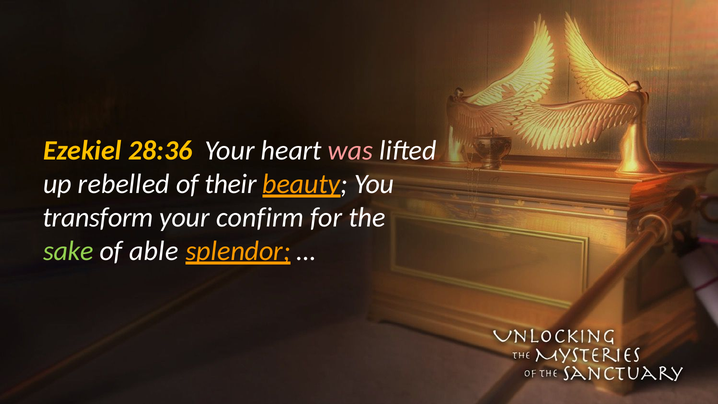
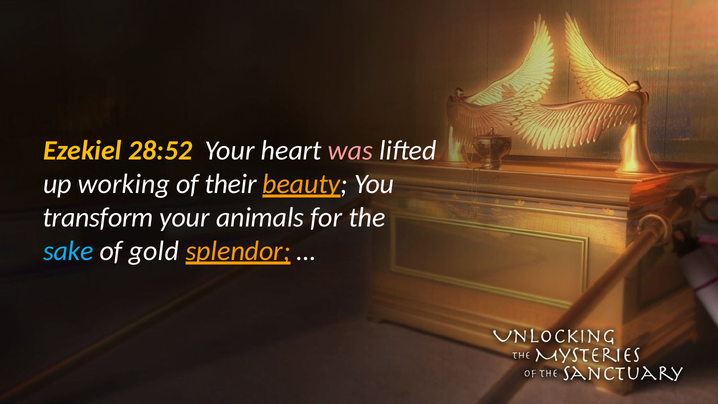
28:36: 28:36 -> 28:52 (160, 150)
rebelled: rebelled -> working (124, 184)
confirm: confirm -> animals (260, 217)
sake colour: light green -> light blue (68, 251)
able: able -> gold (154, 251)
